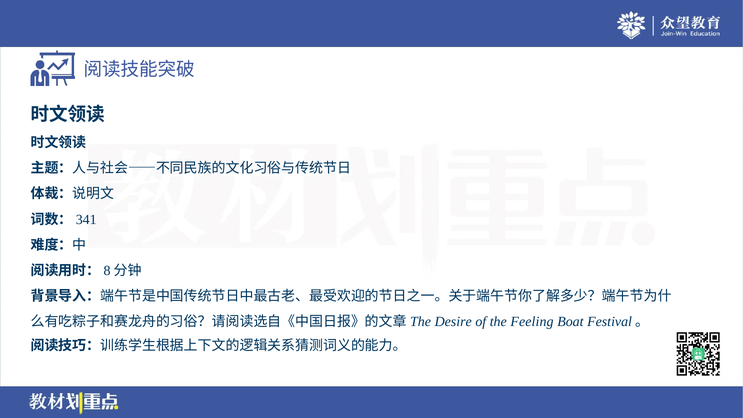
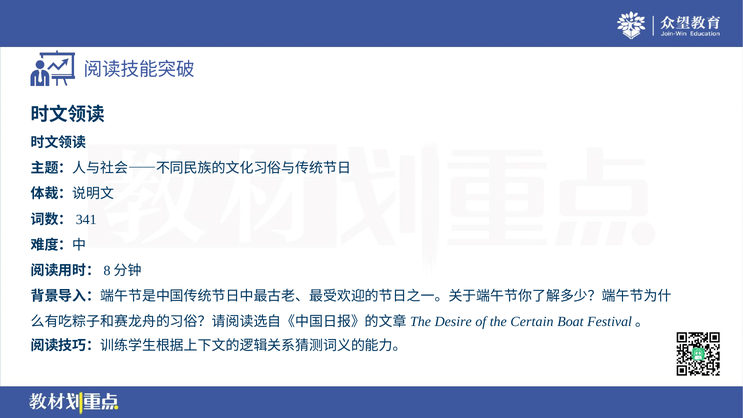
Feeling: Feeling -> Certain (532, 322)
